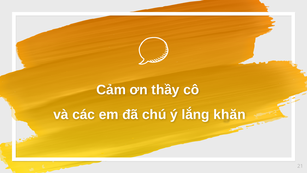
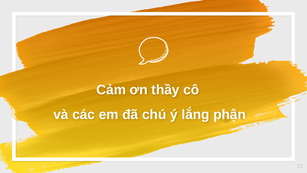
khăn: khăn -> phận (230, 114)
